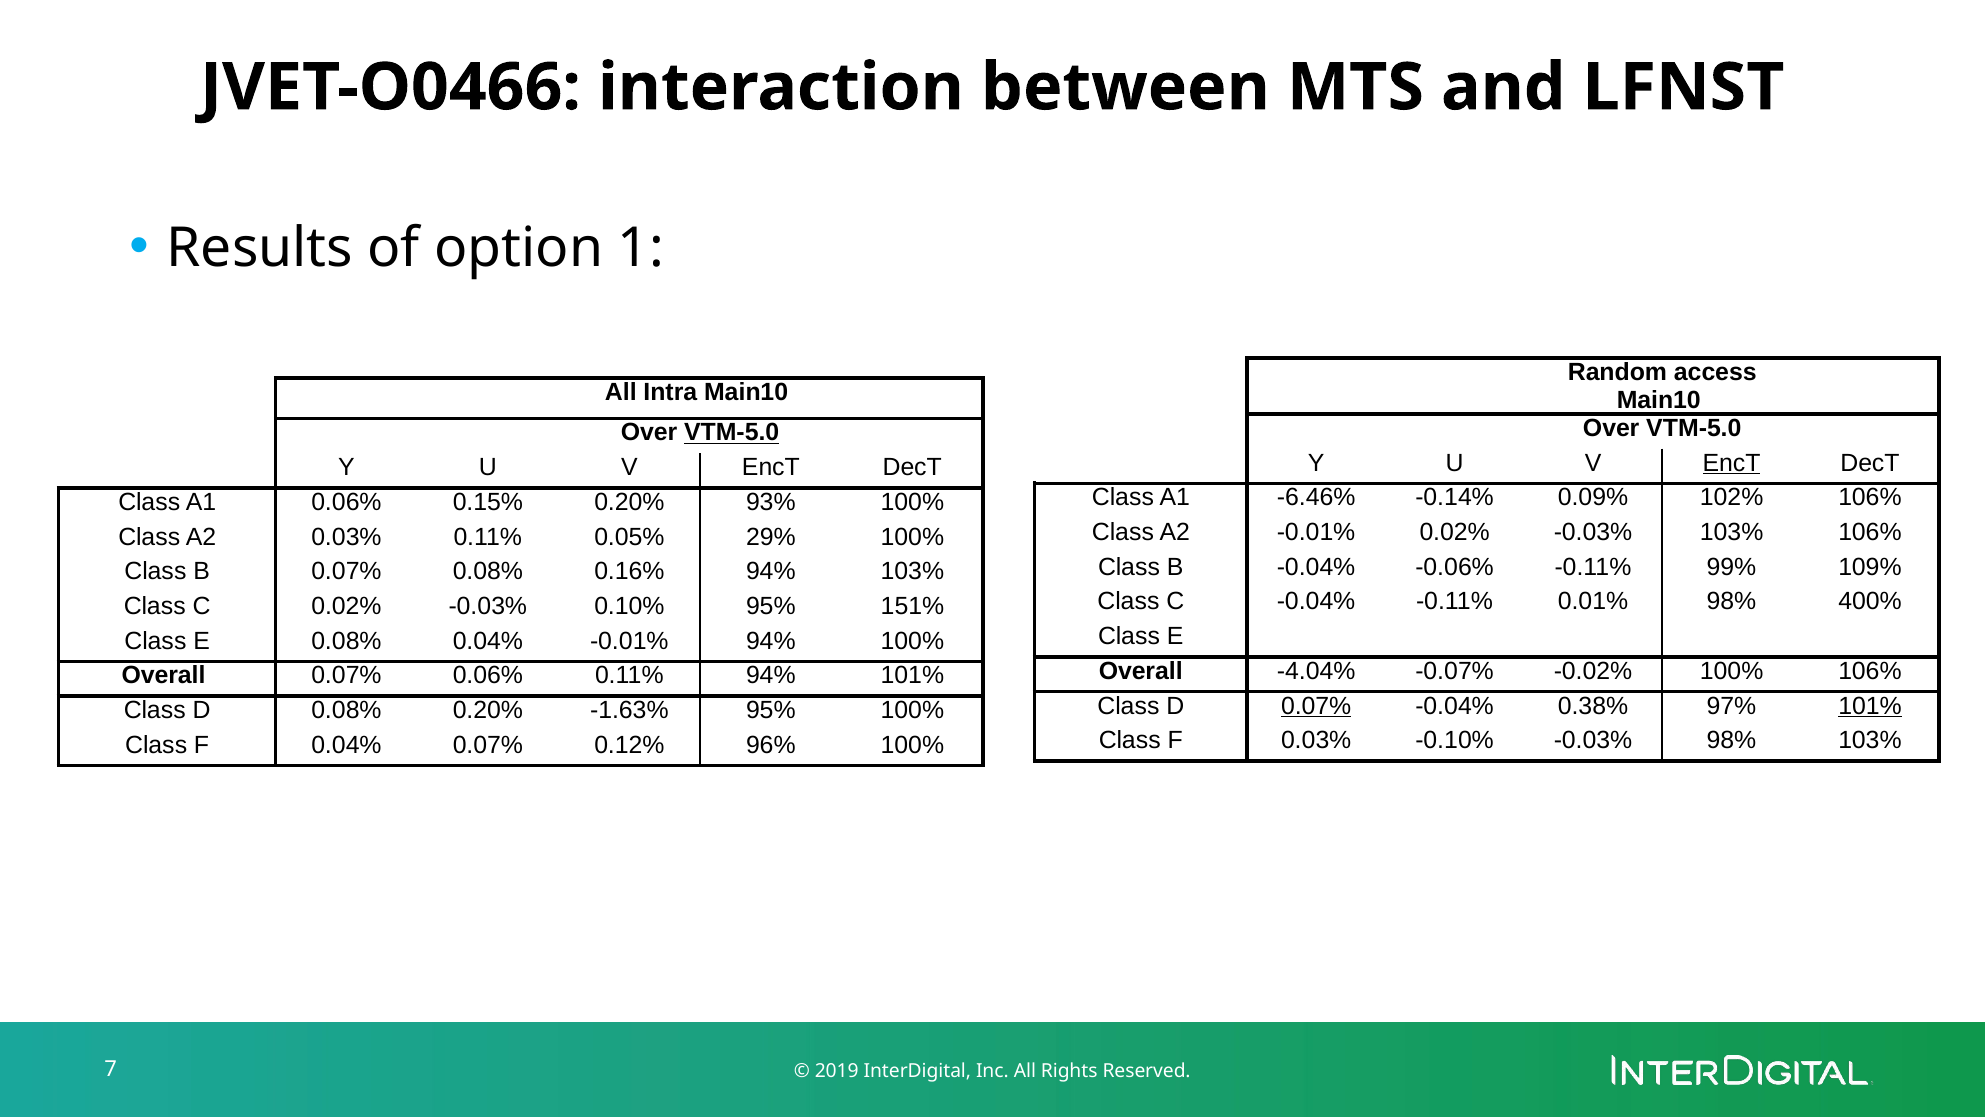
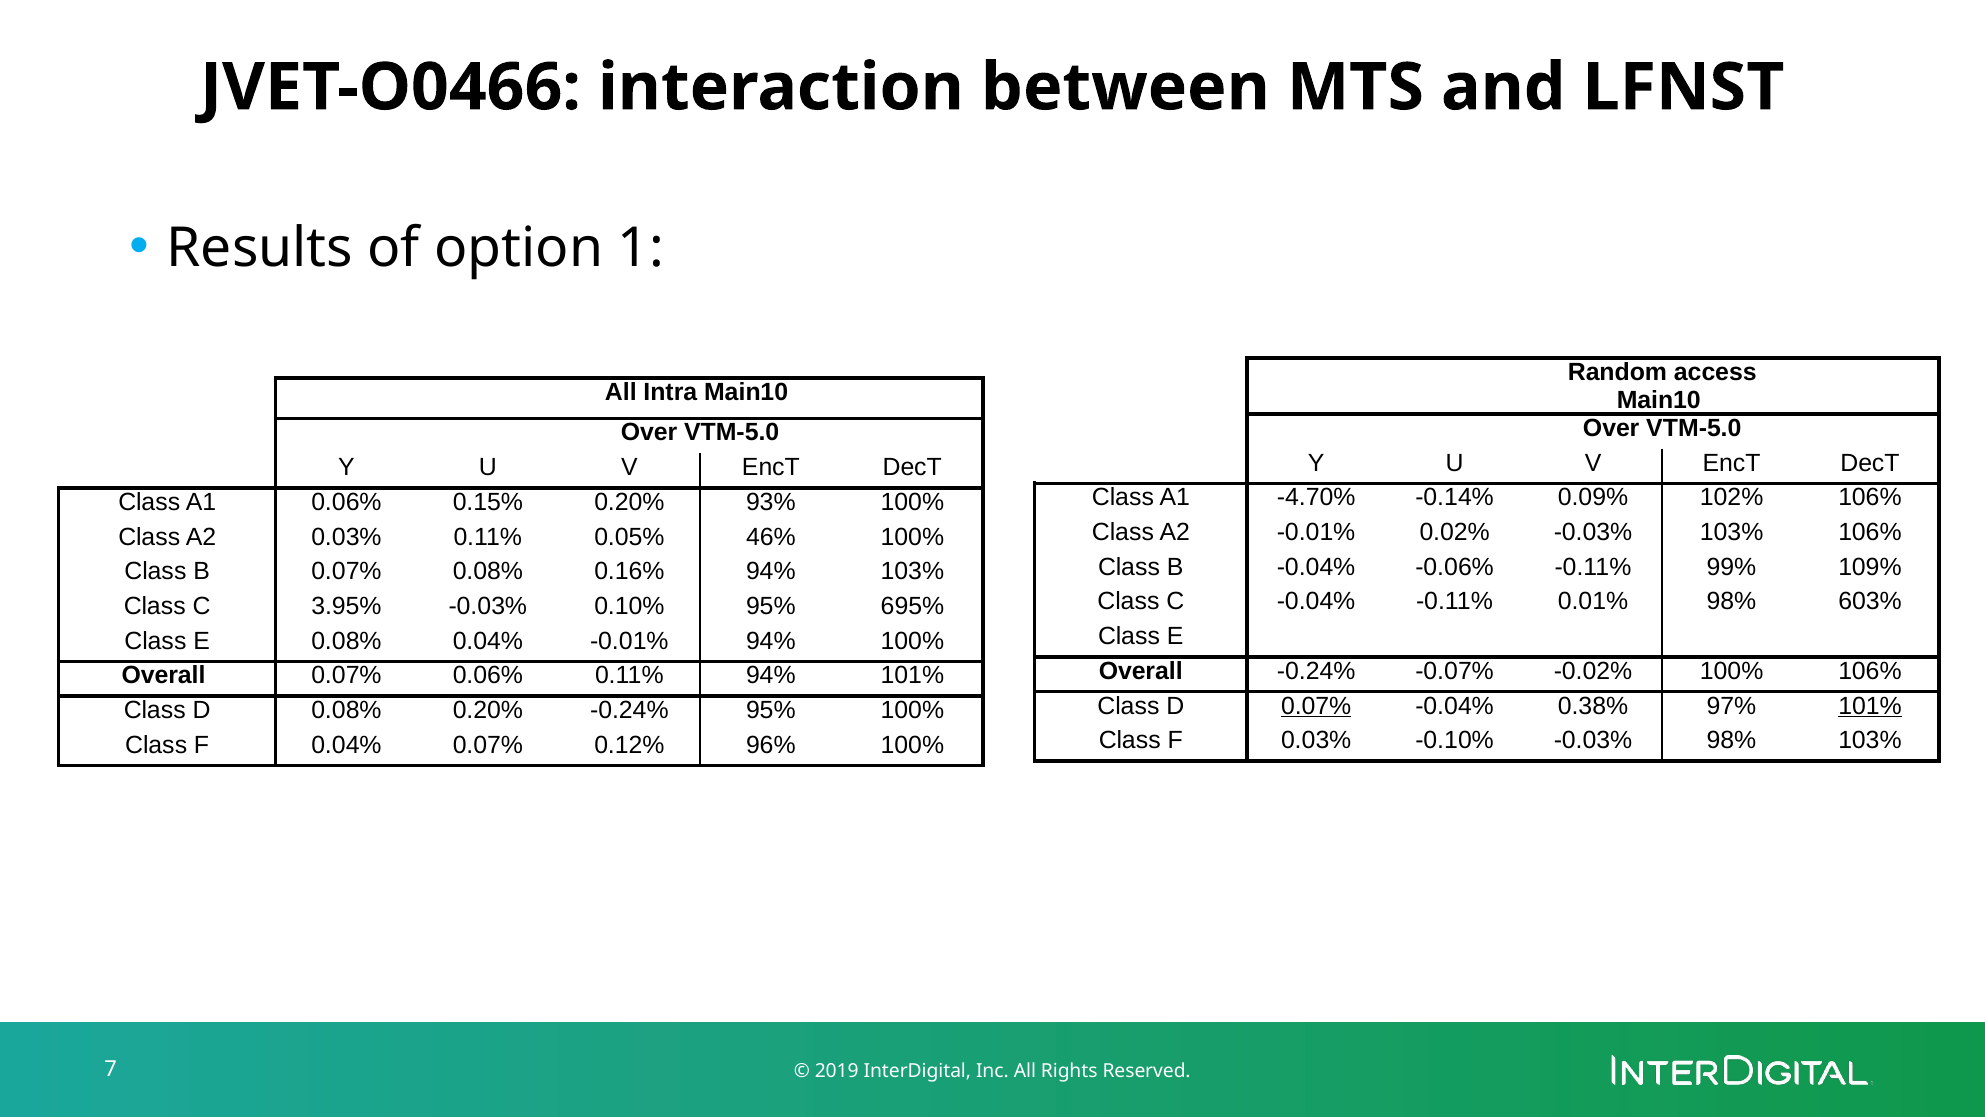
VTM-5.0 underline: present -> none (732, 433)
EncT underline: present -> none (1732, 463)
-6.46%: -6.46% -> -4.70% (1316, 497)
29%: 29% -> 46% (771, 537)
400%: 400% -> 603% (1870, 602)
C 0.02%: 0.02% -> 3.95% (346, 606)
151%: 151% -> 695% (912, 606)
Overall -4.04%: -4.04% -> -0.24% (1316, 671)
0.20% -1.63%: -1.63% -> -0.24% (629, 710)
